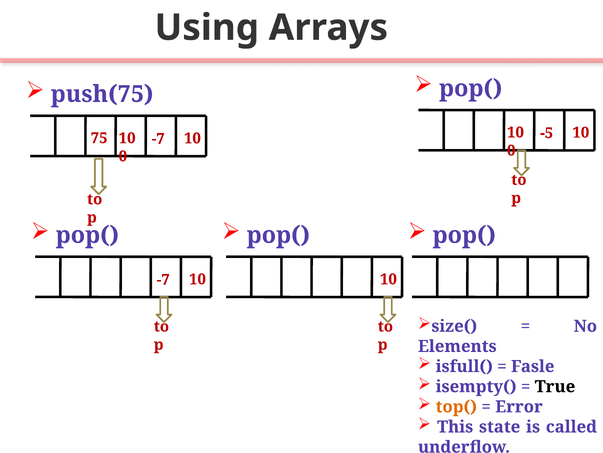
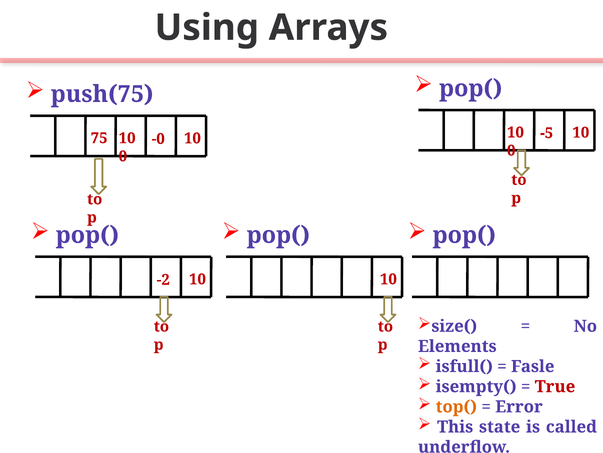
-7: -7 -> -0 (158, 139)
-7: -7 -> -2 (163, 279)
True colour: black -> red (555, 386)
